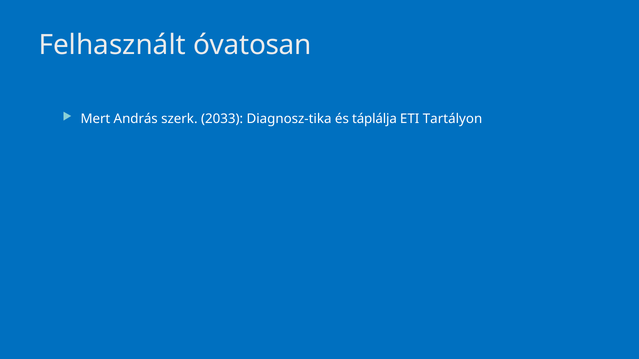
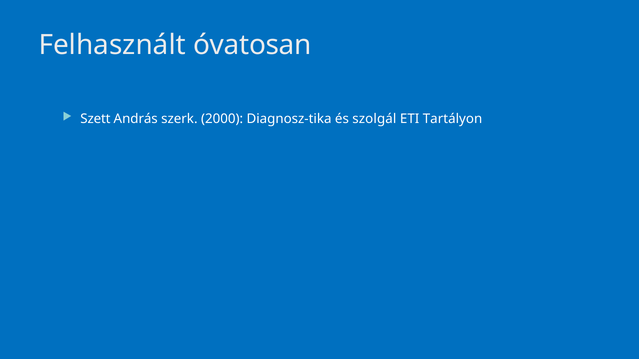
Mert: Mert -> Szett (95, 119)
2033: 2033 -> 2000 (222, 119)
táplálja: táplálja -> szolgál (374, 119)
